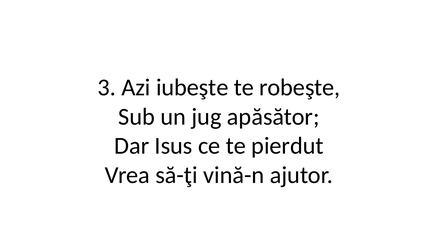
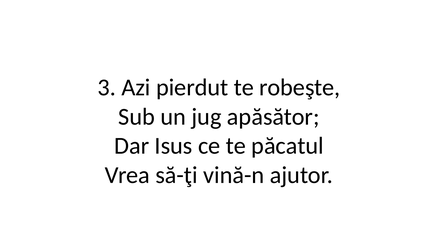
iubeşte: iubeşte -> pierdut (192, 88)
pierdut: pierdut -> păcatul (288, 146)
